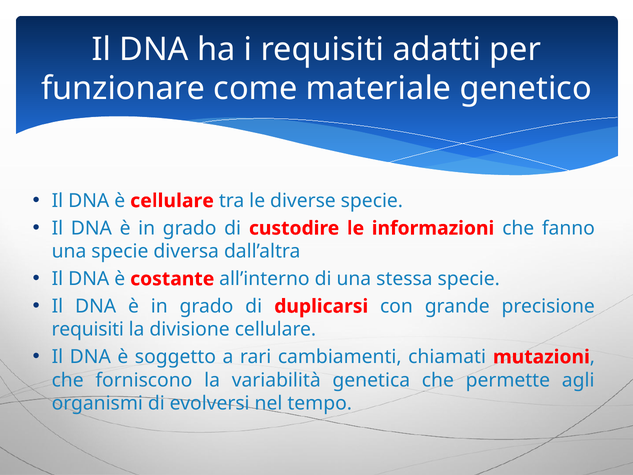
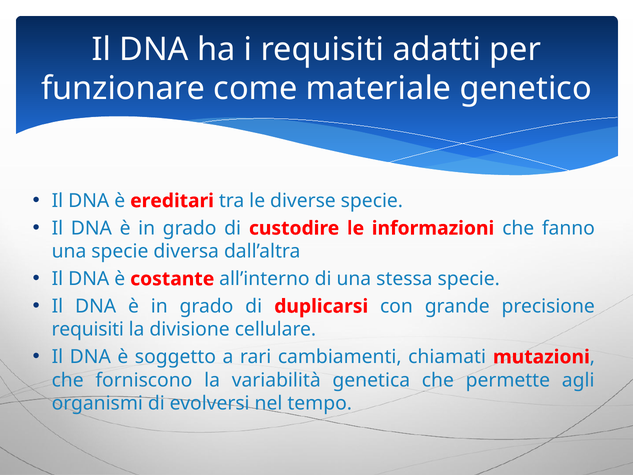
è cellulare: cellulare -> ereditari (172, 201)
